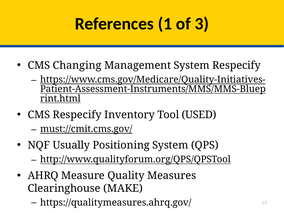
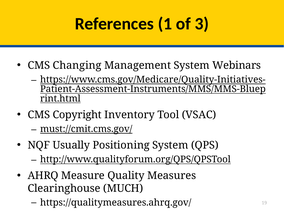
System Respecify: Respecify -> Webinars (237, 65)
CMS Respecify: Respecify -> Copyright (77, 115)
USED: USED -> VSAC (199, 115)
MAKE: MAKE -> MUCH (123, 188)
